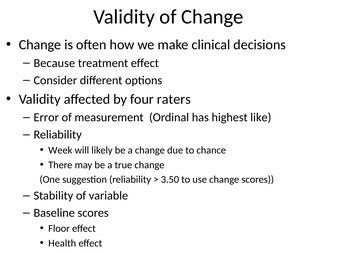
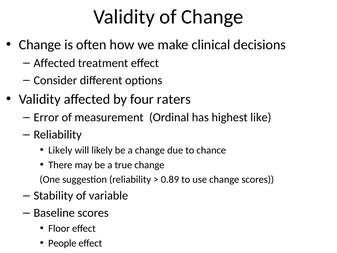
Because: Because -> Affected (54, 63)
Week: Week -> Likely (60, 150)
3.50: 3.50 -> 0.89 (170, 179)
Health: Health -> People (62, 243)
